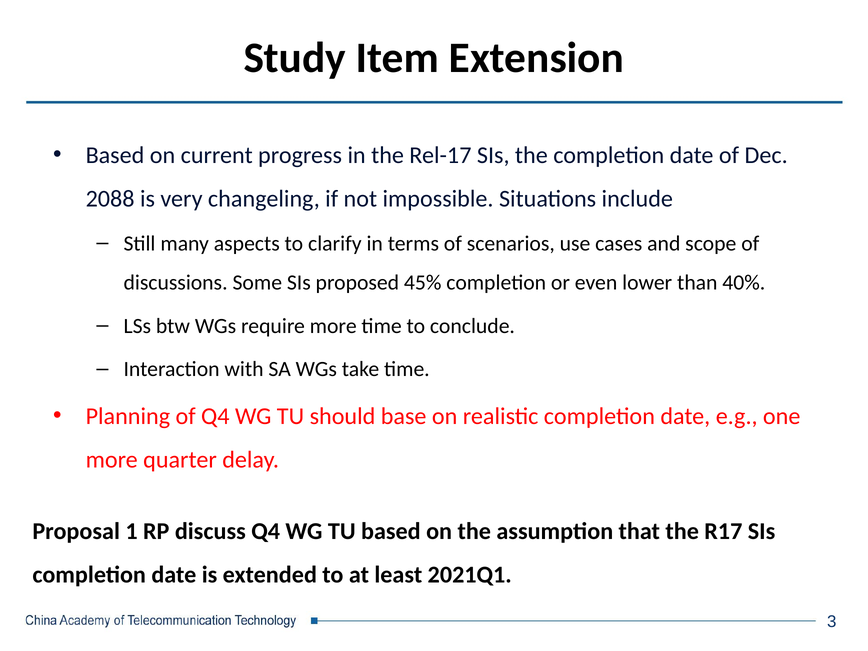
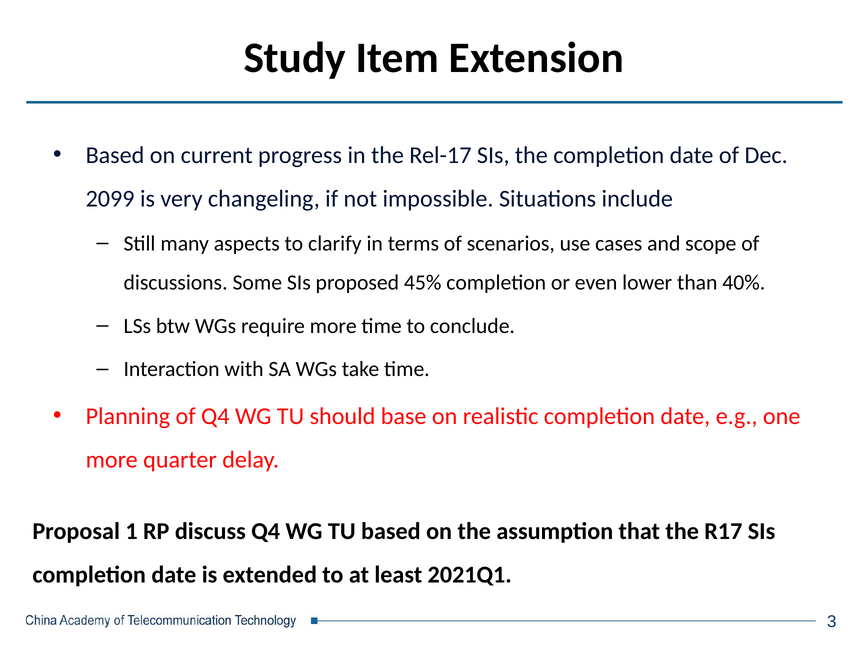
2088: 2088 -> 2099 (110, 199)
